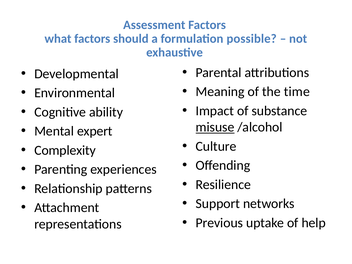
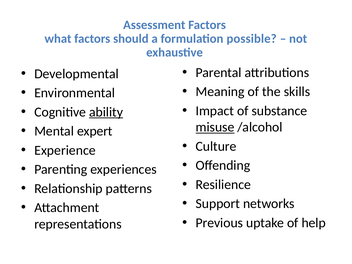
time: time -> skills (297, 92)
ability underline: none -> present (106, 112)
Complexity: Complexity -> Experience (65, 150)
